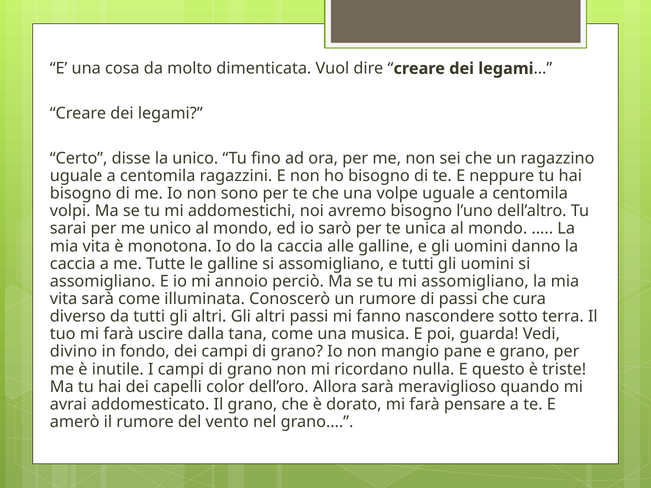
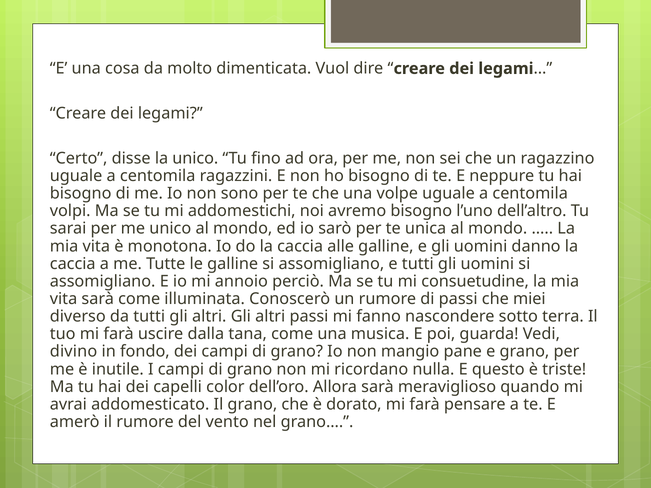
mi assomigliano: assomigliano -> consuetudine (475, 281)
cura: cura -> miei (529, 299)
